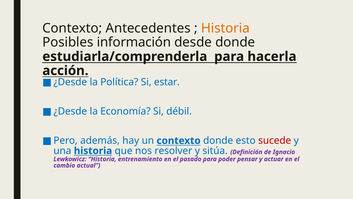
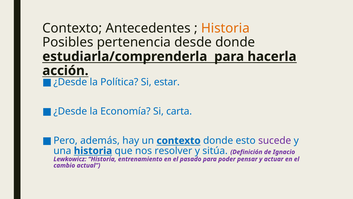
información: información -> pertenencia (134, 42)
débil: débil -> carta (179, 111)
sucede colour: red -> purple (275, 140)
